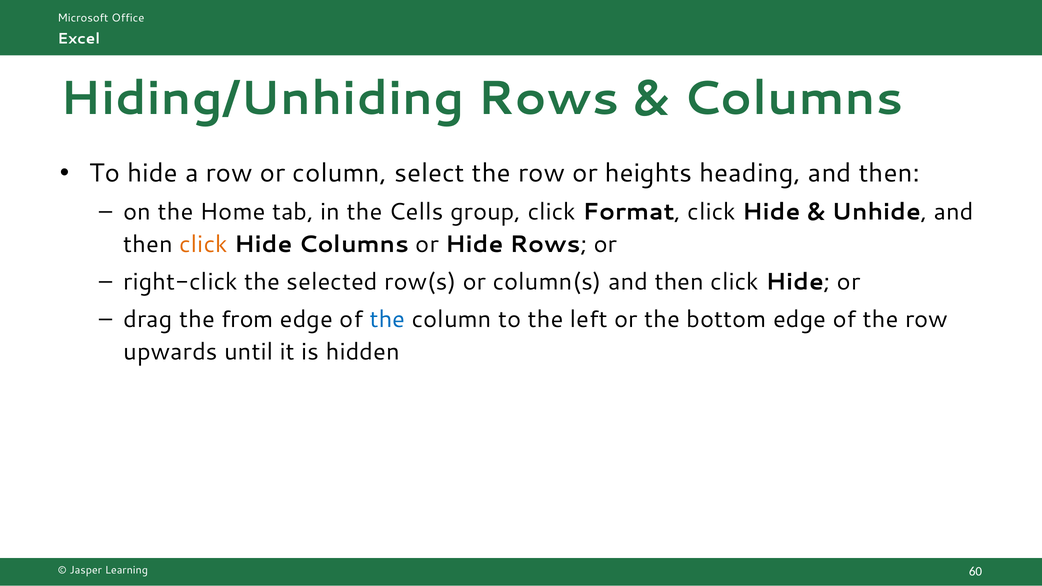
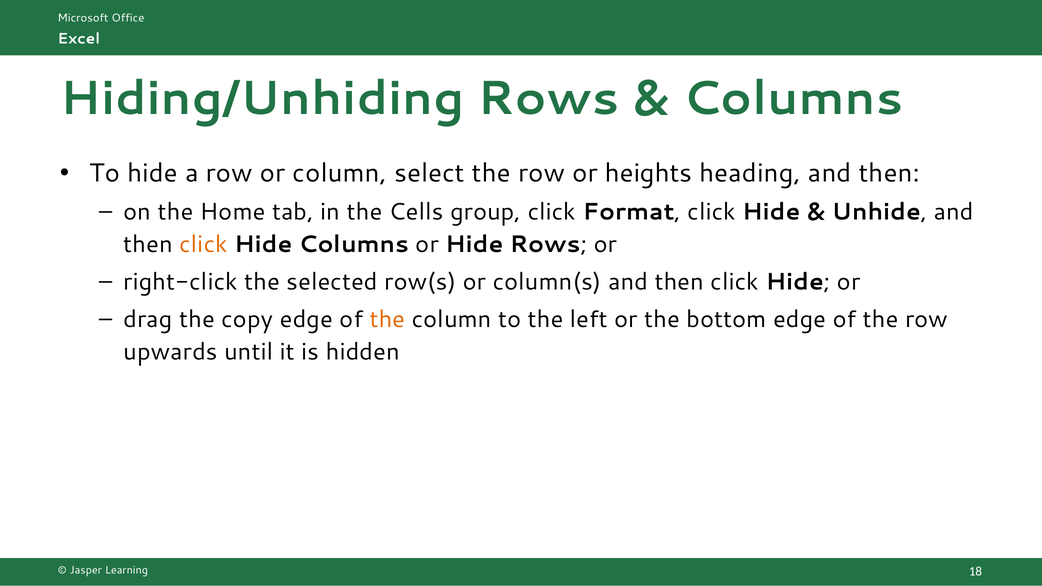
from: from -> copy (247, 319)
the colour: blue -> orange (387, 319)
60: 60 -> 18 (975, 571)
